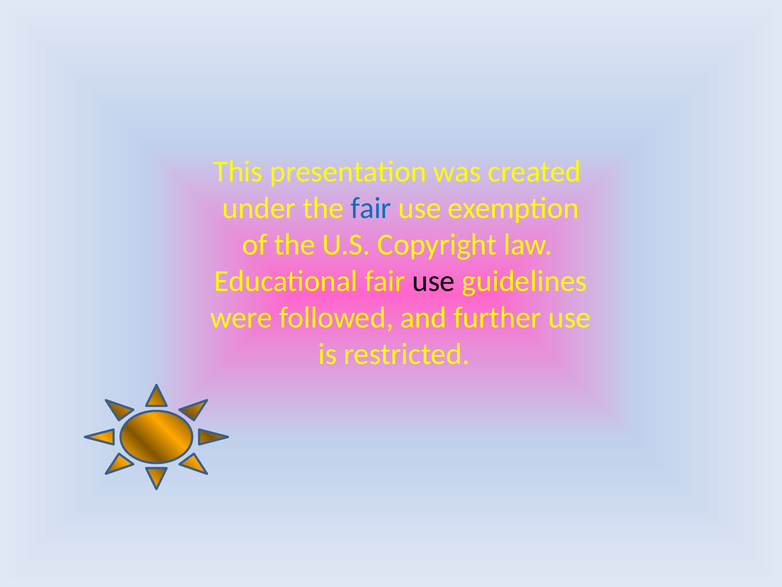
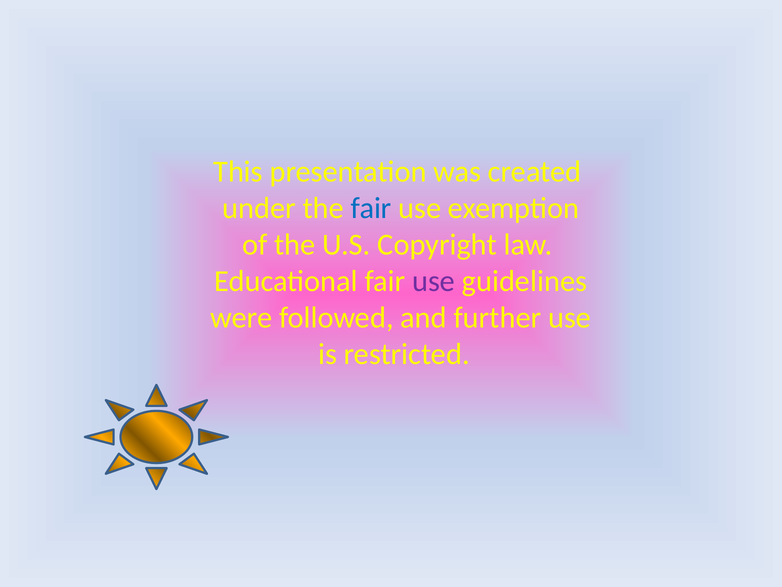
use colour: black -> purple (434, 281)
